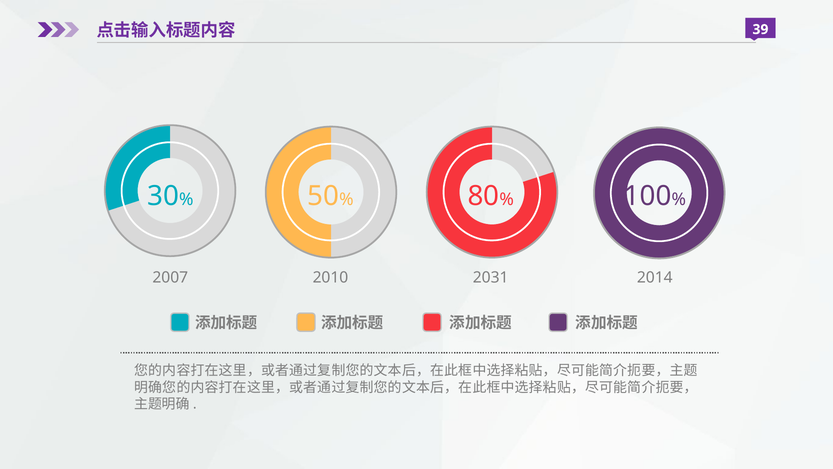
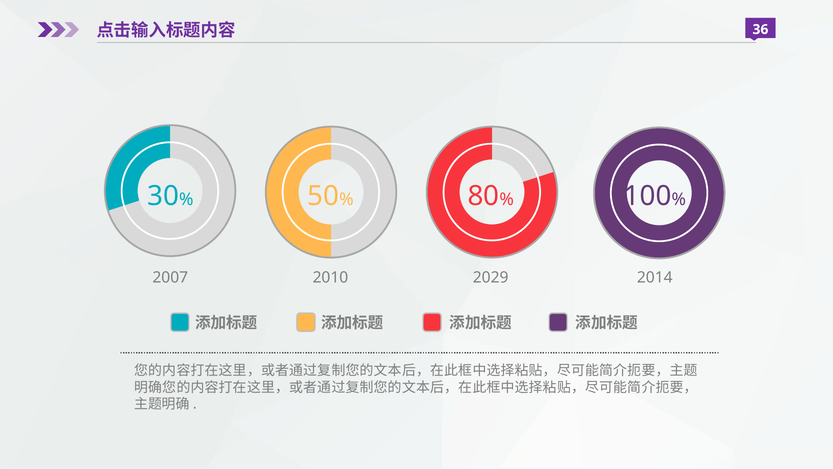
39: 39 -> 36 (760, 29)
2031: 2031 -> 2029 (491, 277)
